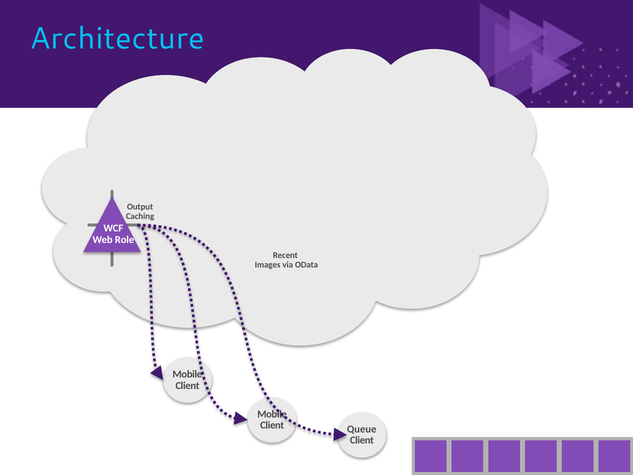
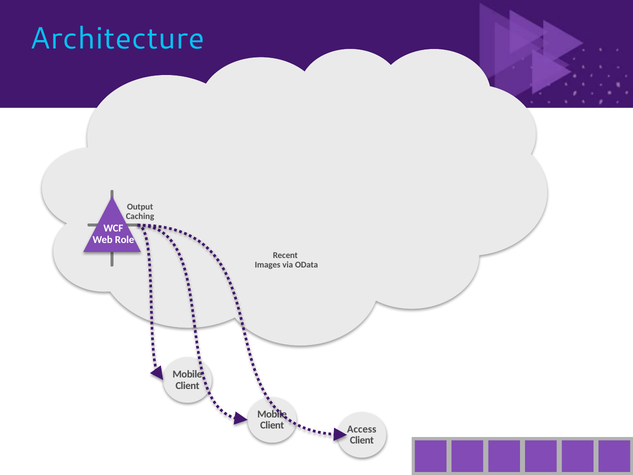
Queue: Queue -> Access (362, 429)
